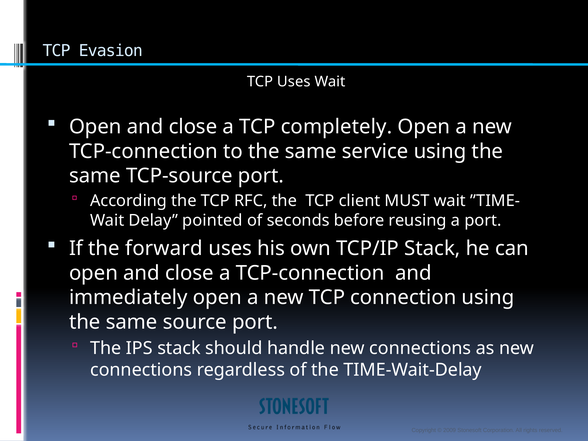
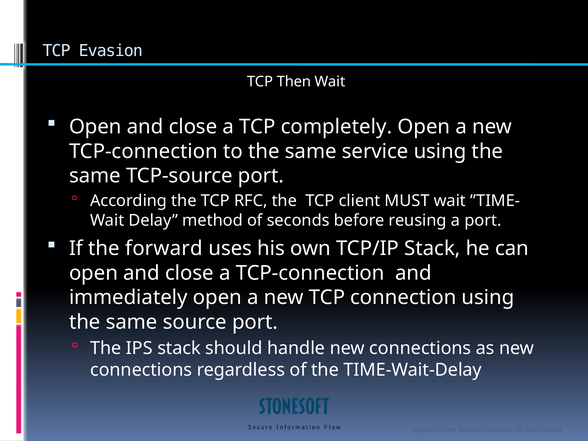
TCP Uses: Uses -> Then (294, 82)
pointed: pointed -> method (212, 220)
